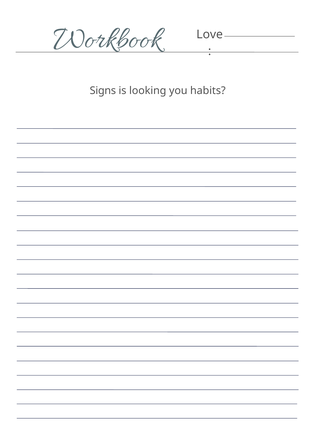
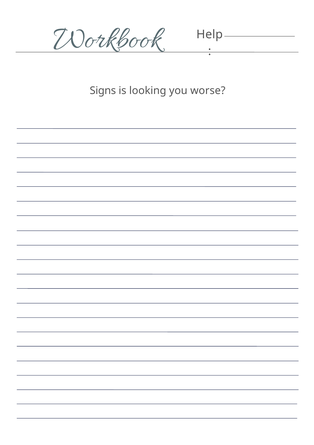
Love: Love -> Help (210, 34)
habits: habits -> worse (208, 91)
